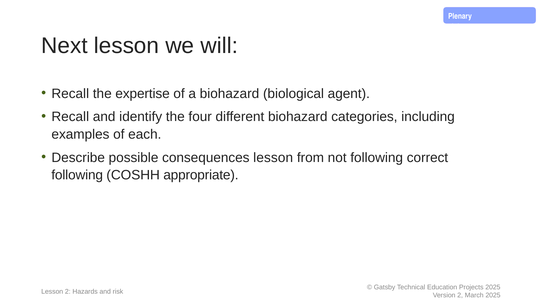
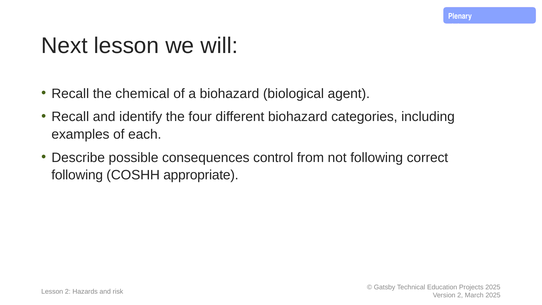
expertise: expertise -> chemical (142, 94)
consequences lesson: lesson -> control (273, 158)
